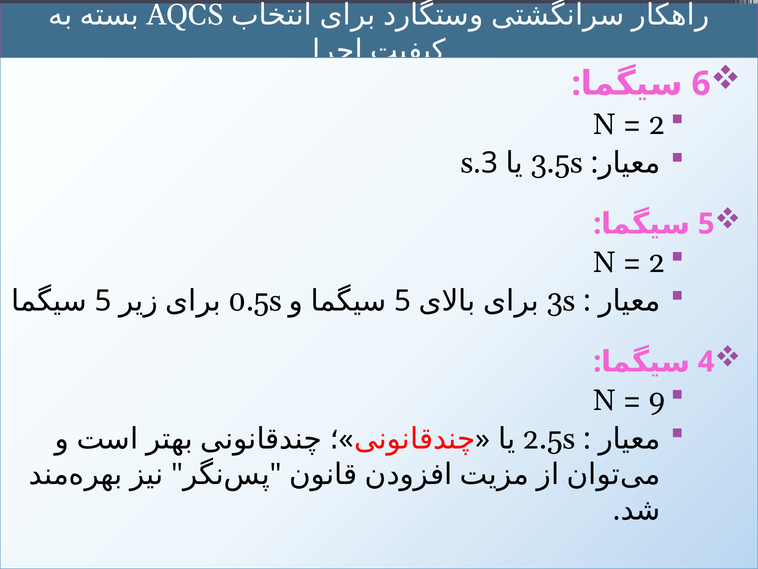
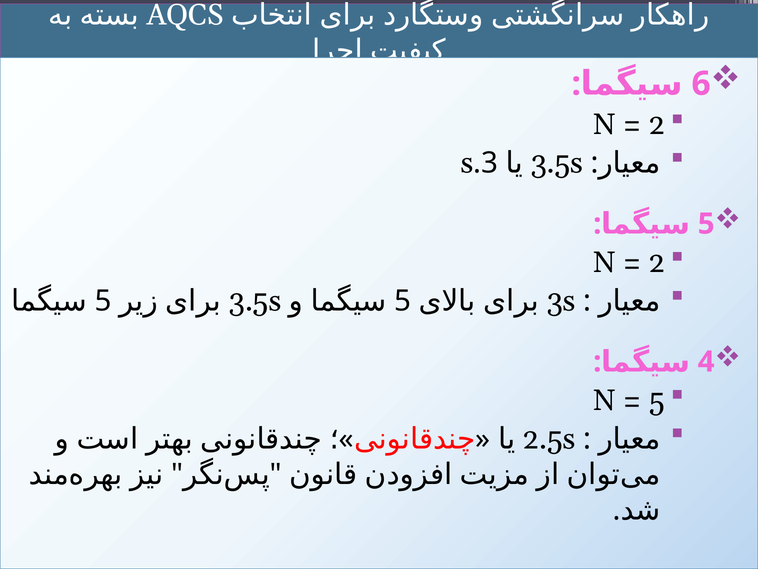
0.5s: 0.5s -> 3.5s (255, 301)
9: 9 -> 5 (657, 400)
